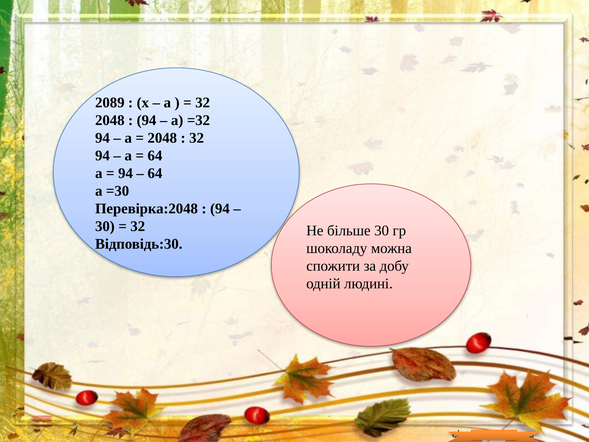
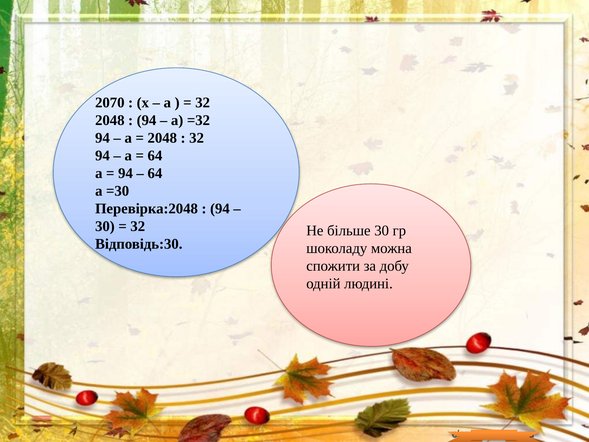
2089: 2089 -> 2070 (110, 103)
